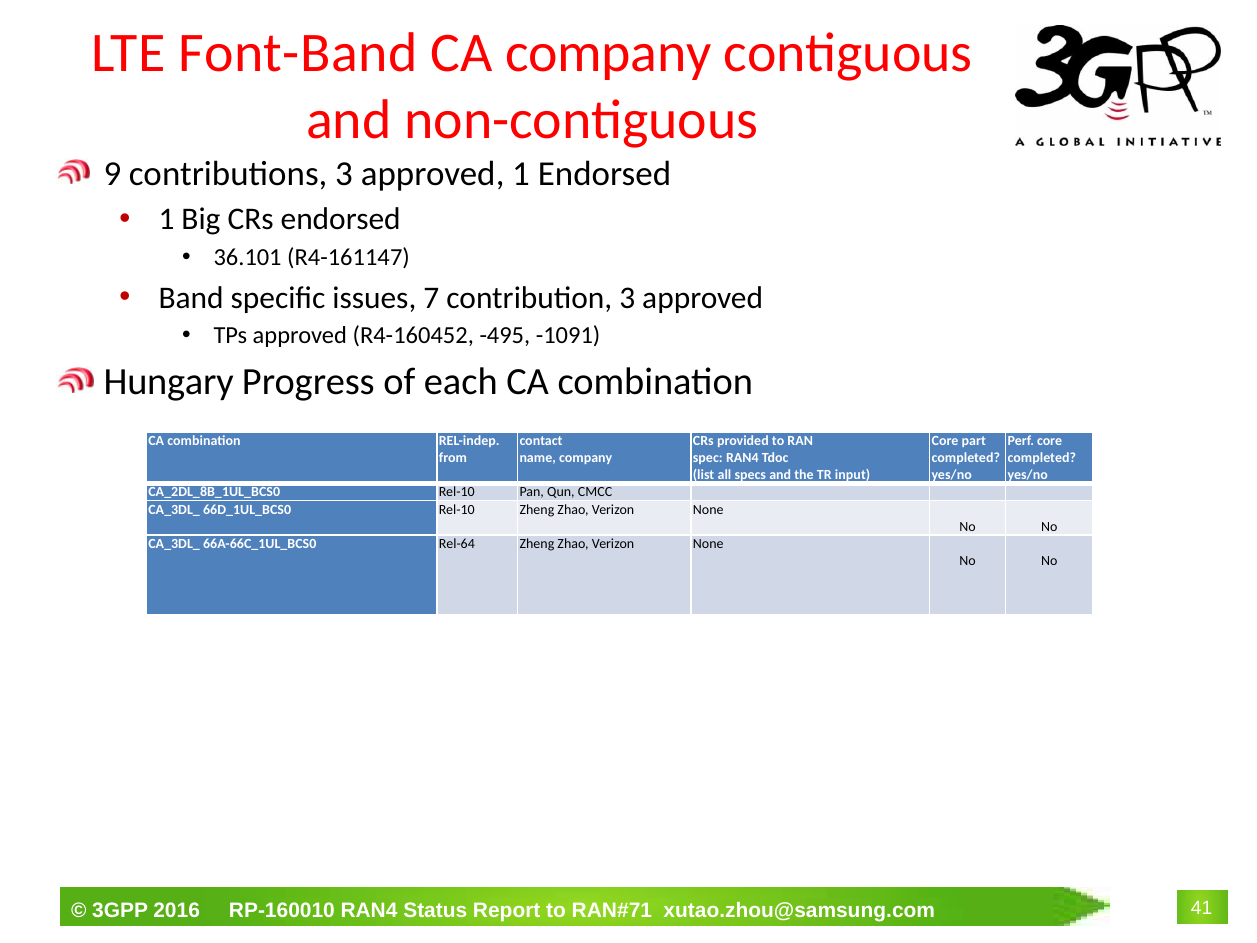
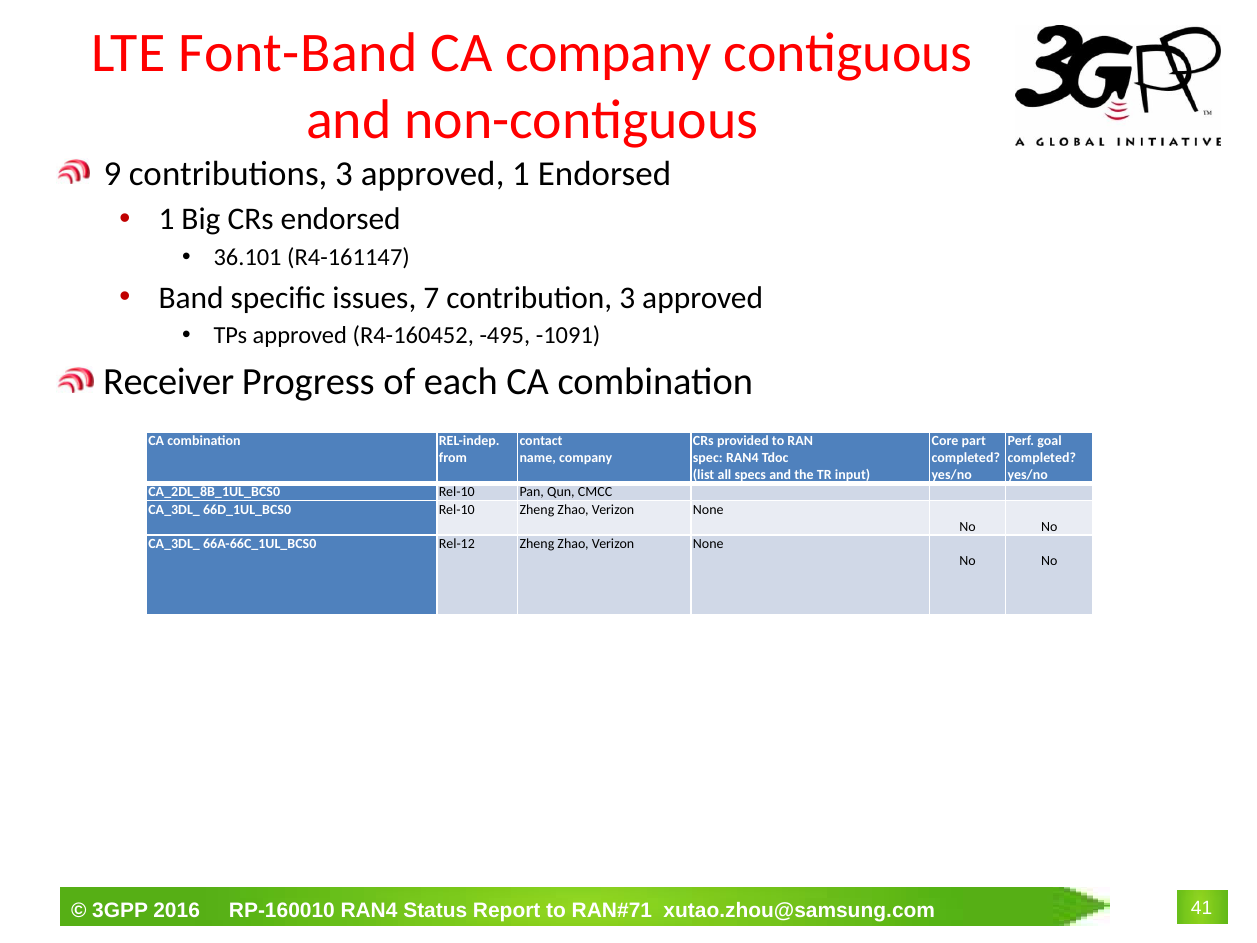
Hungary: Hungary -> Receiver (169, 382)
Perf core: core -> goal (1050, 441)
Rel-64: Rel-64 -> Rel-12 (457, 544)
